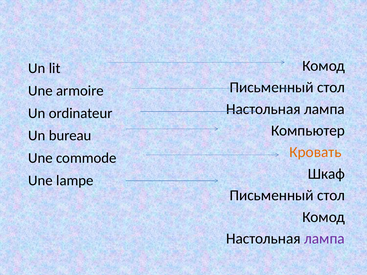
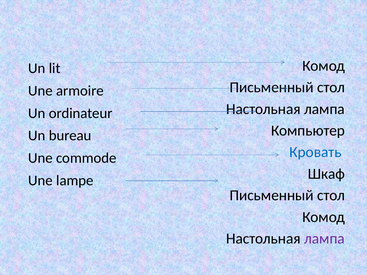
Кровать colour: orange -> blue (315, 152)
